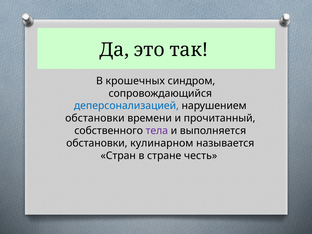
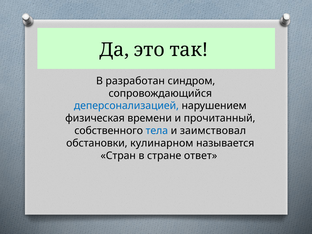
крошечных: крошечных -> разработан (135, 81)
обстановки: обстановки -> физическая (95, 118)
тела colour: purple -> blue (157, 131)
выполняется: выполняется -> заимствовал (213, 131)
честь: честь -> ответ (201, 156)
